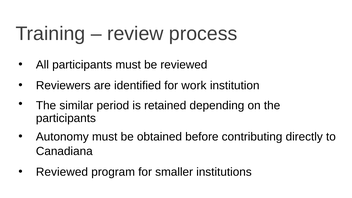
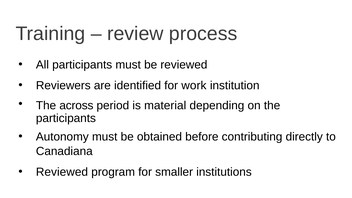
similar: similar -> across (76, 106)
retained: retained -> material (165, 106)
